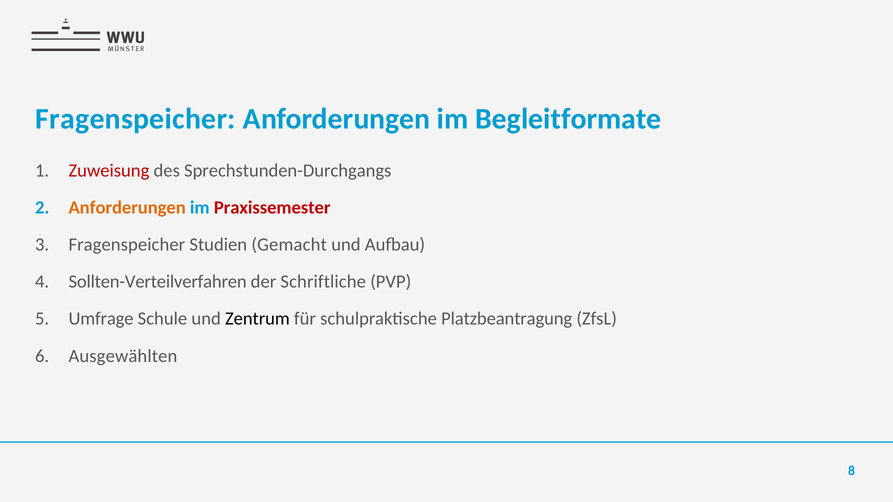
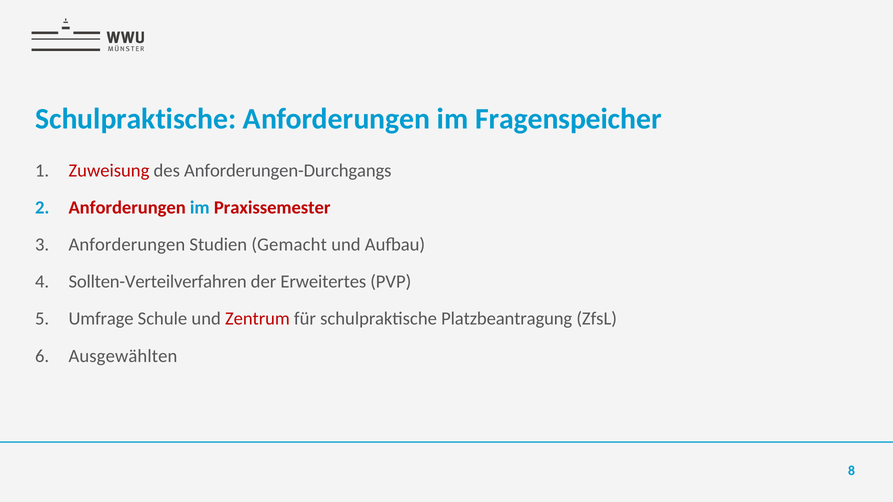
Fragenspeicher: Fragenspeicher -> Schulpraktische (136, 119)
Begleitformate: Begleitformate -> Fragenspeicher (568, 119)
Sprechstunden-Durchgangs: Sprechstunden-Durchgangs -> Anforderungen-Durchgangs (288, 171)
Anforderungen colour: orange -> red (127, 208)
Fragenspeicher: Fragenspeicher -> Anforderungen (127, 245)
Schriftliche: Schriftliche -> Erweitertes (323, 282)
Zentrum colour: black -> red (257, 319)
